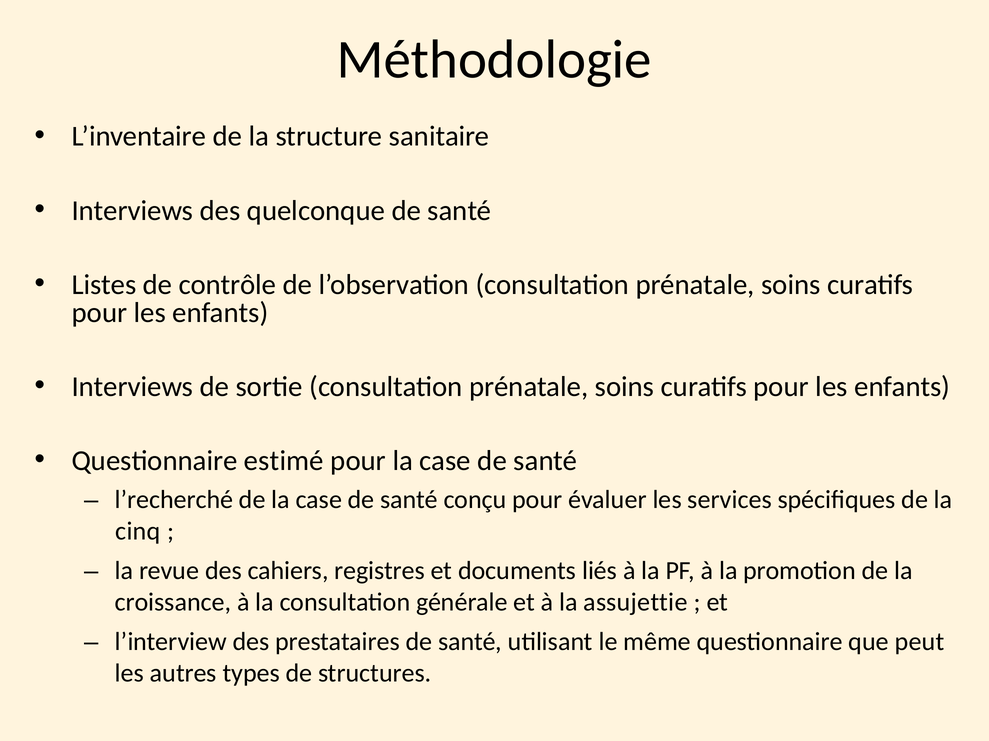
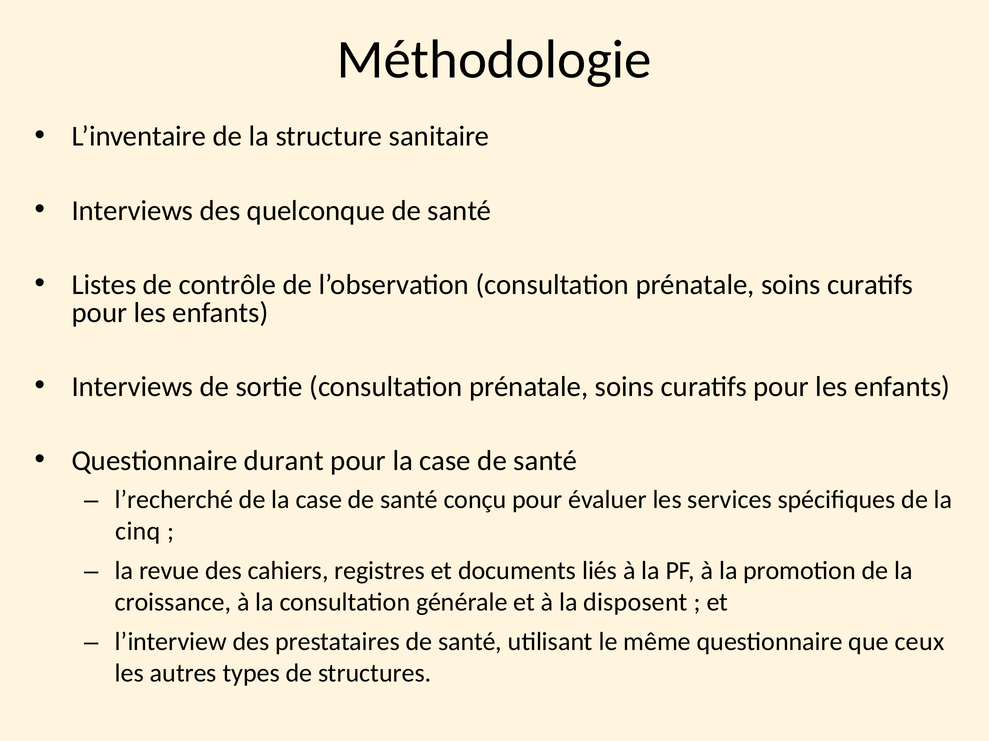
estimé: estimé -> durant (284, 461)
assujettie: assujettie -> disposent (635, 603)
peut: peut -> ceux (919, 642)
